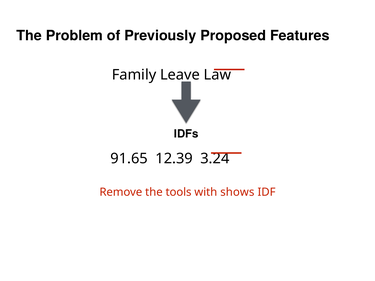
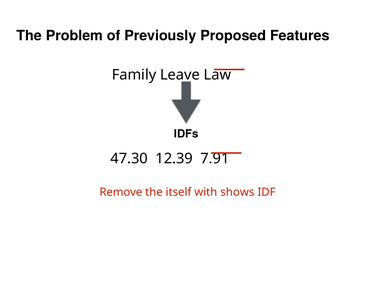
91.65: 91.65 -> 47.30 (129, 159)
3.24: 3.24 -> 7.91 (215, 159)
tools: tools -> itself (178, 192)
